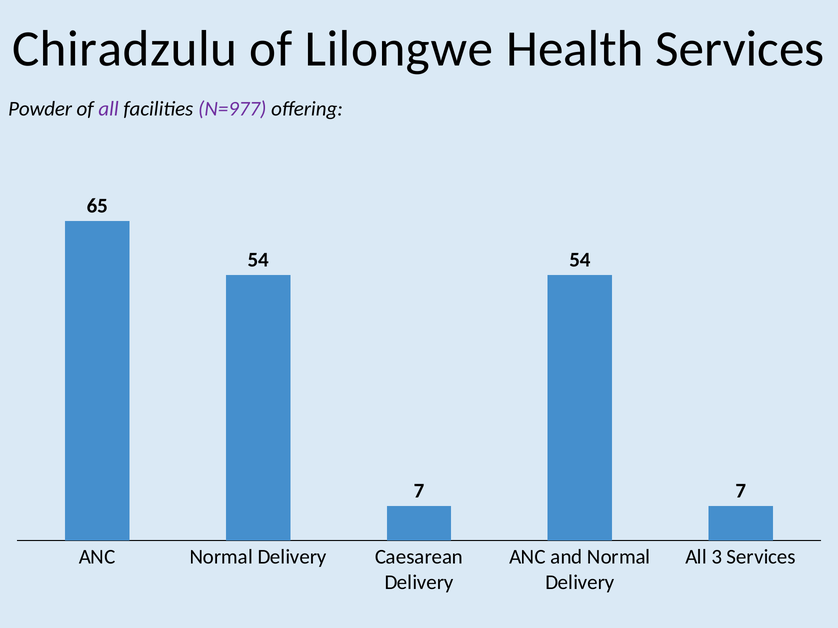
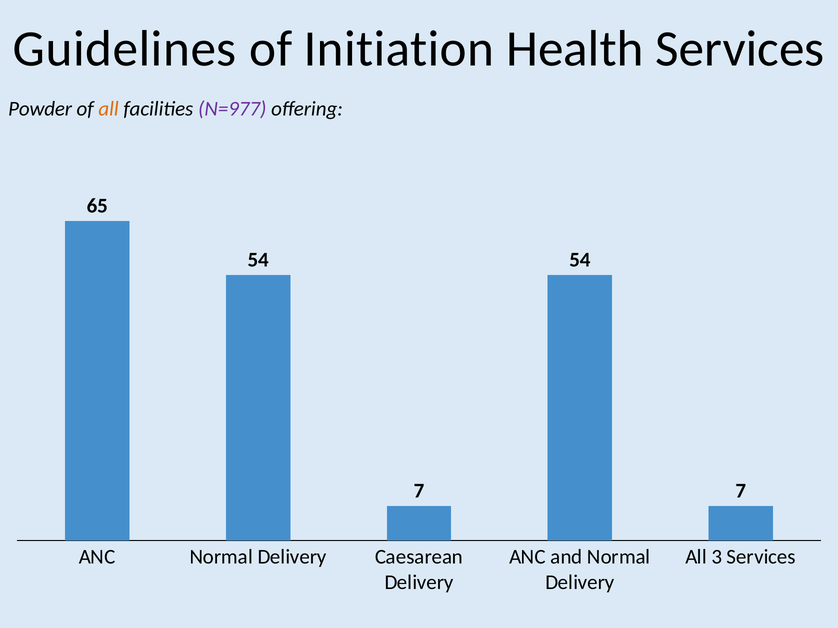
Chiradzulu: Chiradzulu -> Guidelines (125, 49)
Lilongwe: Lilongwe -> Initiation (399, 49)
all colour: purple -> orange (109, 109)
